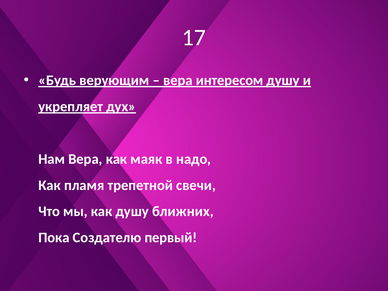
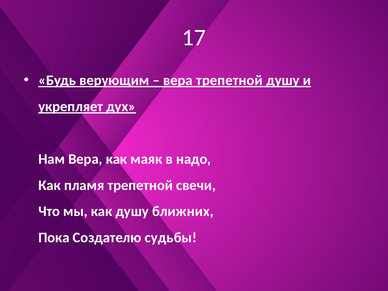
вера интересом: интересом -> трепетной (230, 80)
первый: первый -> судьбы (171, 238)
